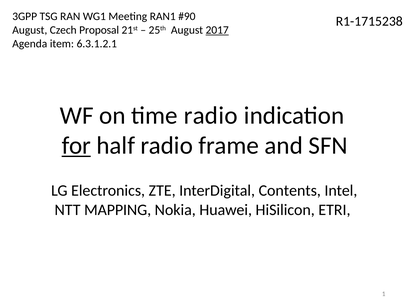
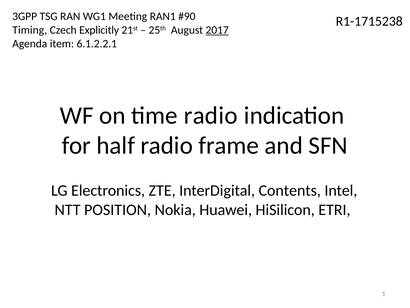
August: August -> Timing (30, 30)
Proposal: Proposal -> Explicitly (99, 30)
6.3.1.2.1: 6.3.1.2.1 -> 6.1.2.2.1 (97, 44)
for underline: present -> none (76, 145)
MAPPING: MAPPING -> POSITION (118, 210)
